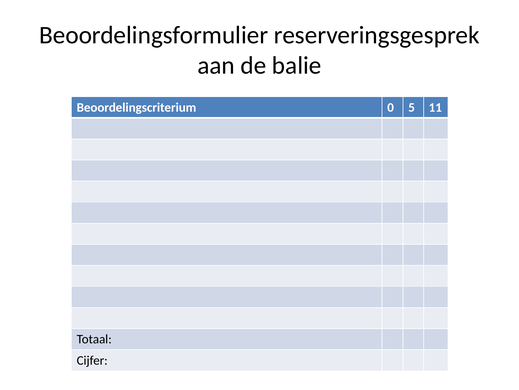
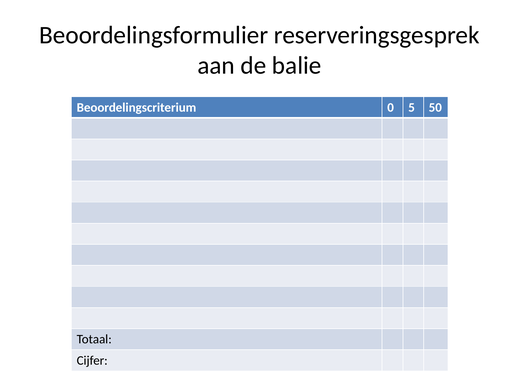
11: 11 -> 50 (435, 107)
